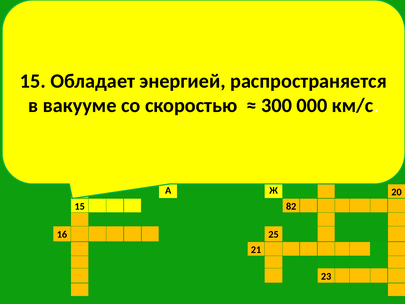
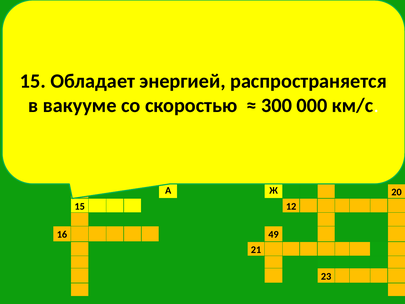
82: 82 -> 12 (291, 206)
25: 25 -> 49 (274, 234)
